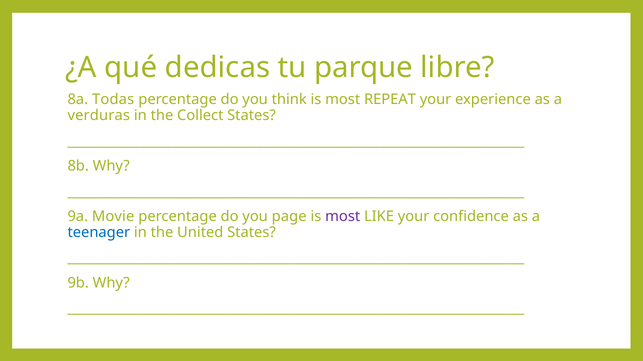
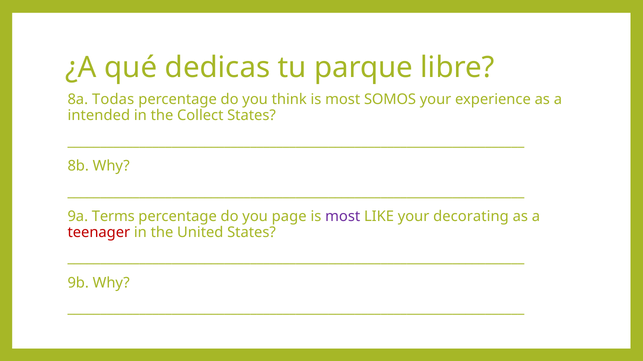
REPEAT: REPEAT -> SOMOS (390, 100)
verduras: verduras -> intended (99, 116)
Movie: Movie -> Terms (113, 217)
confidence: confidence -> decorating (471, 217)
teenager colour: blue -> red (99, 233)
